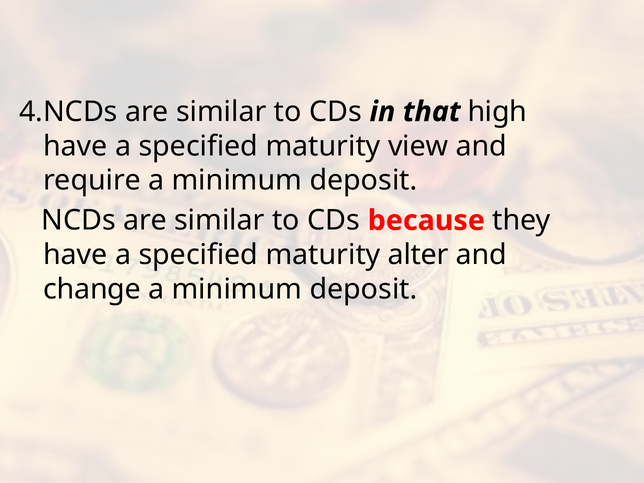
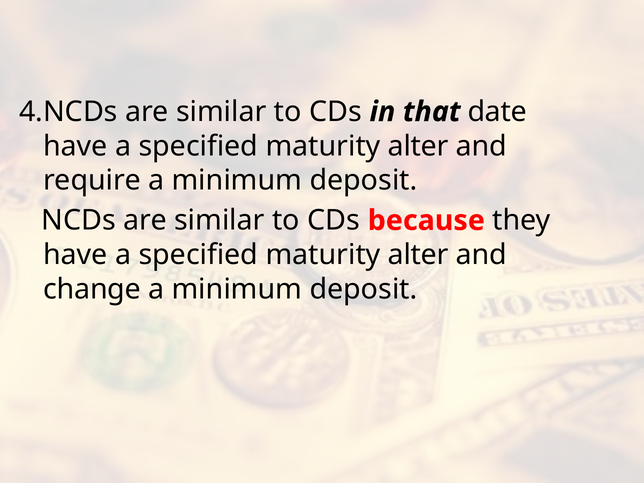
high: high -> date (497, 112)
view: view -> alter (418, 146)
